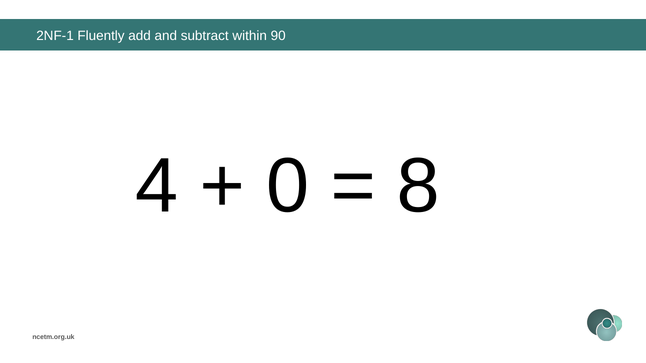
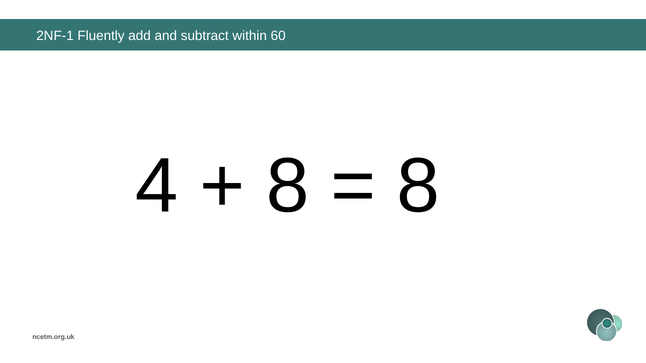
90: 90 -> 60 (278, 36)
0: 0 -> 8 (288, 186)
